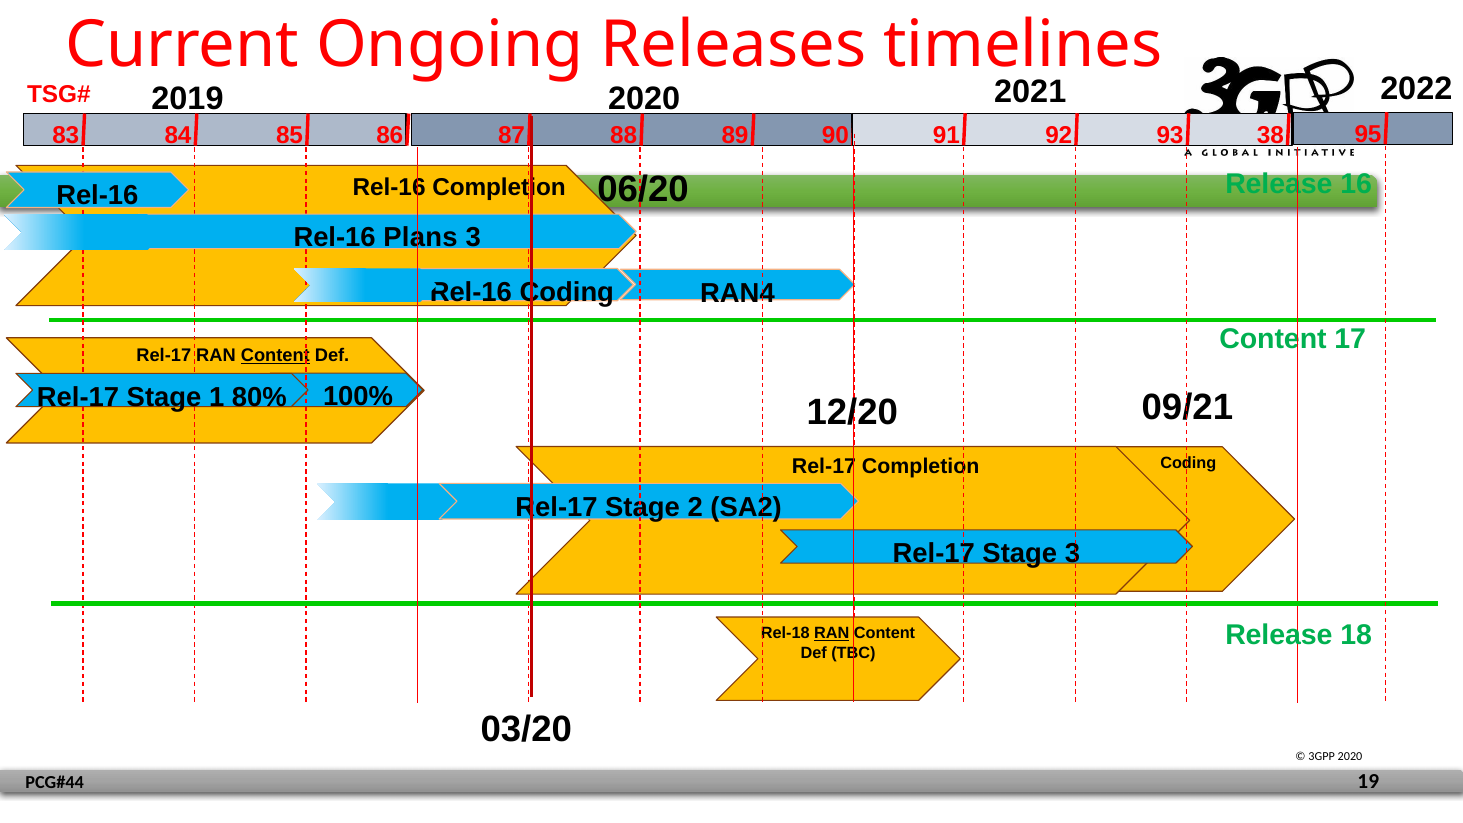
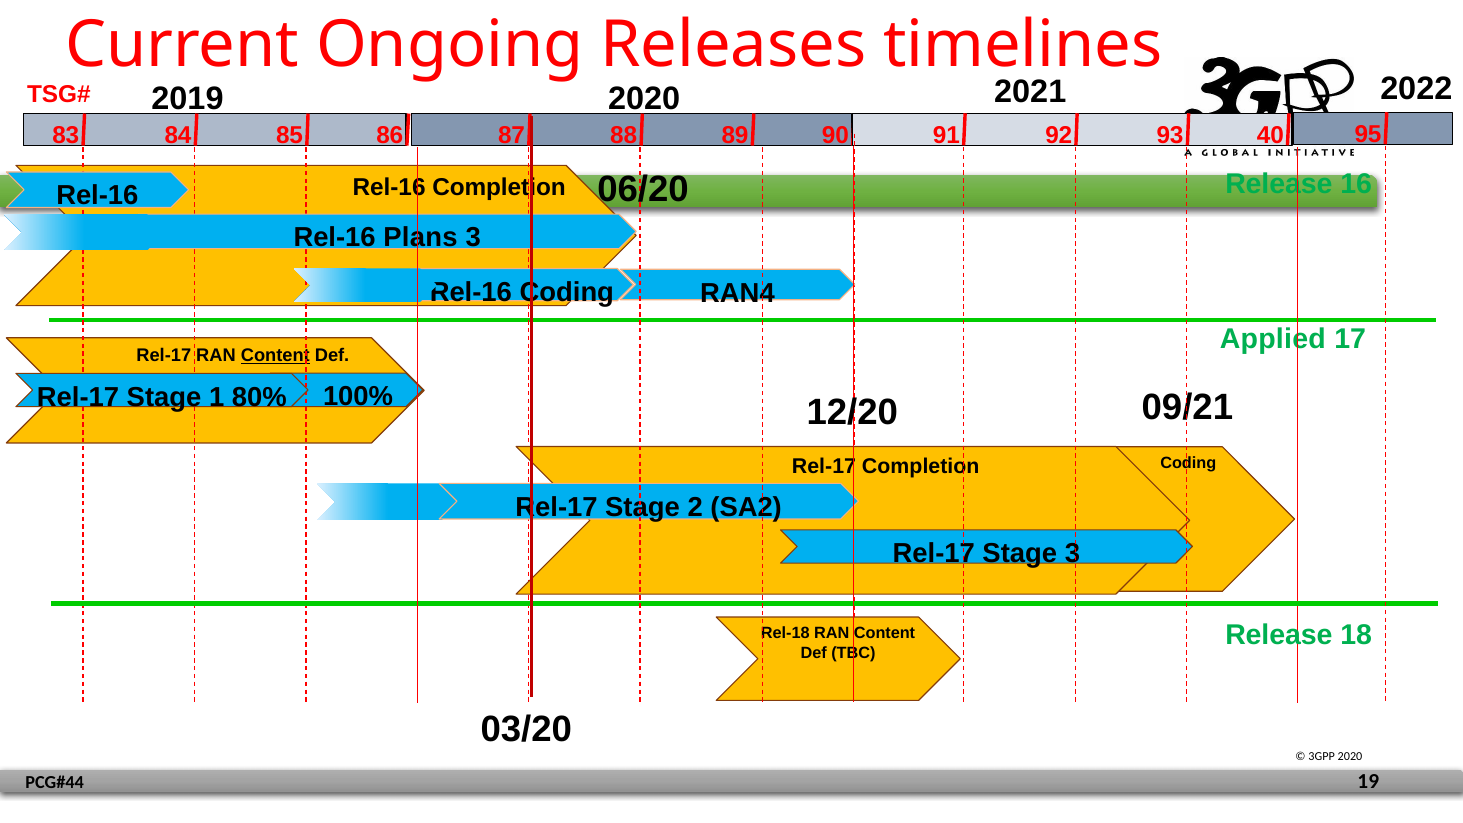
38: 38 -> 40 (1270, 135)
Content: Content -> Applied (1273, 339)
RAN underline: present -> none (832, 633)
